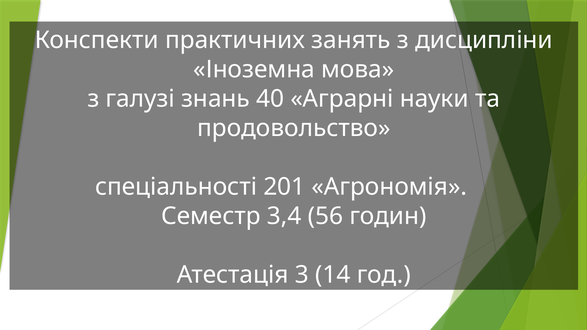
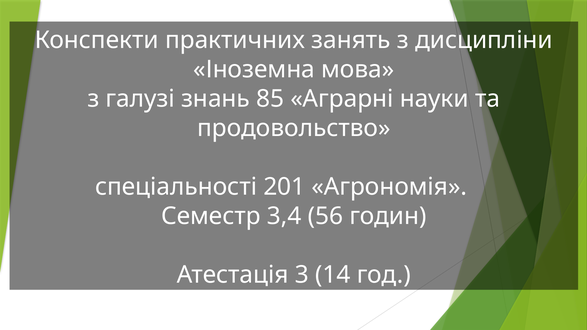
40: 40 -> 85 (270, 99)
